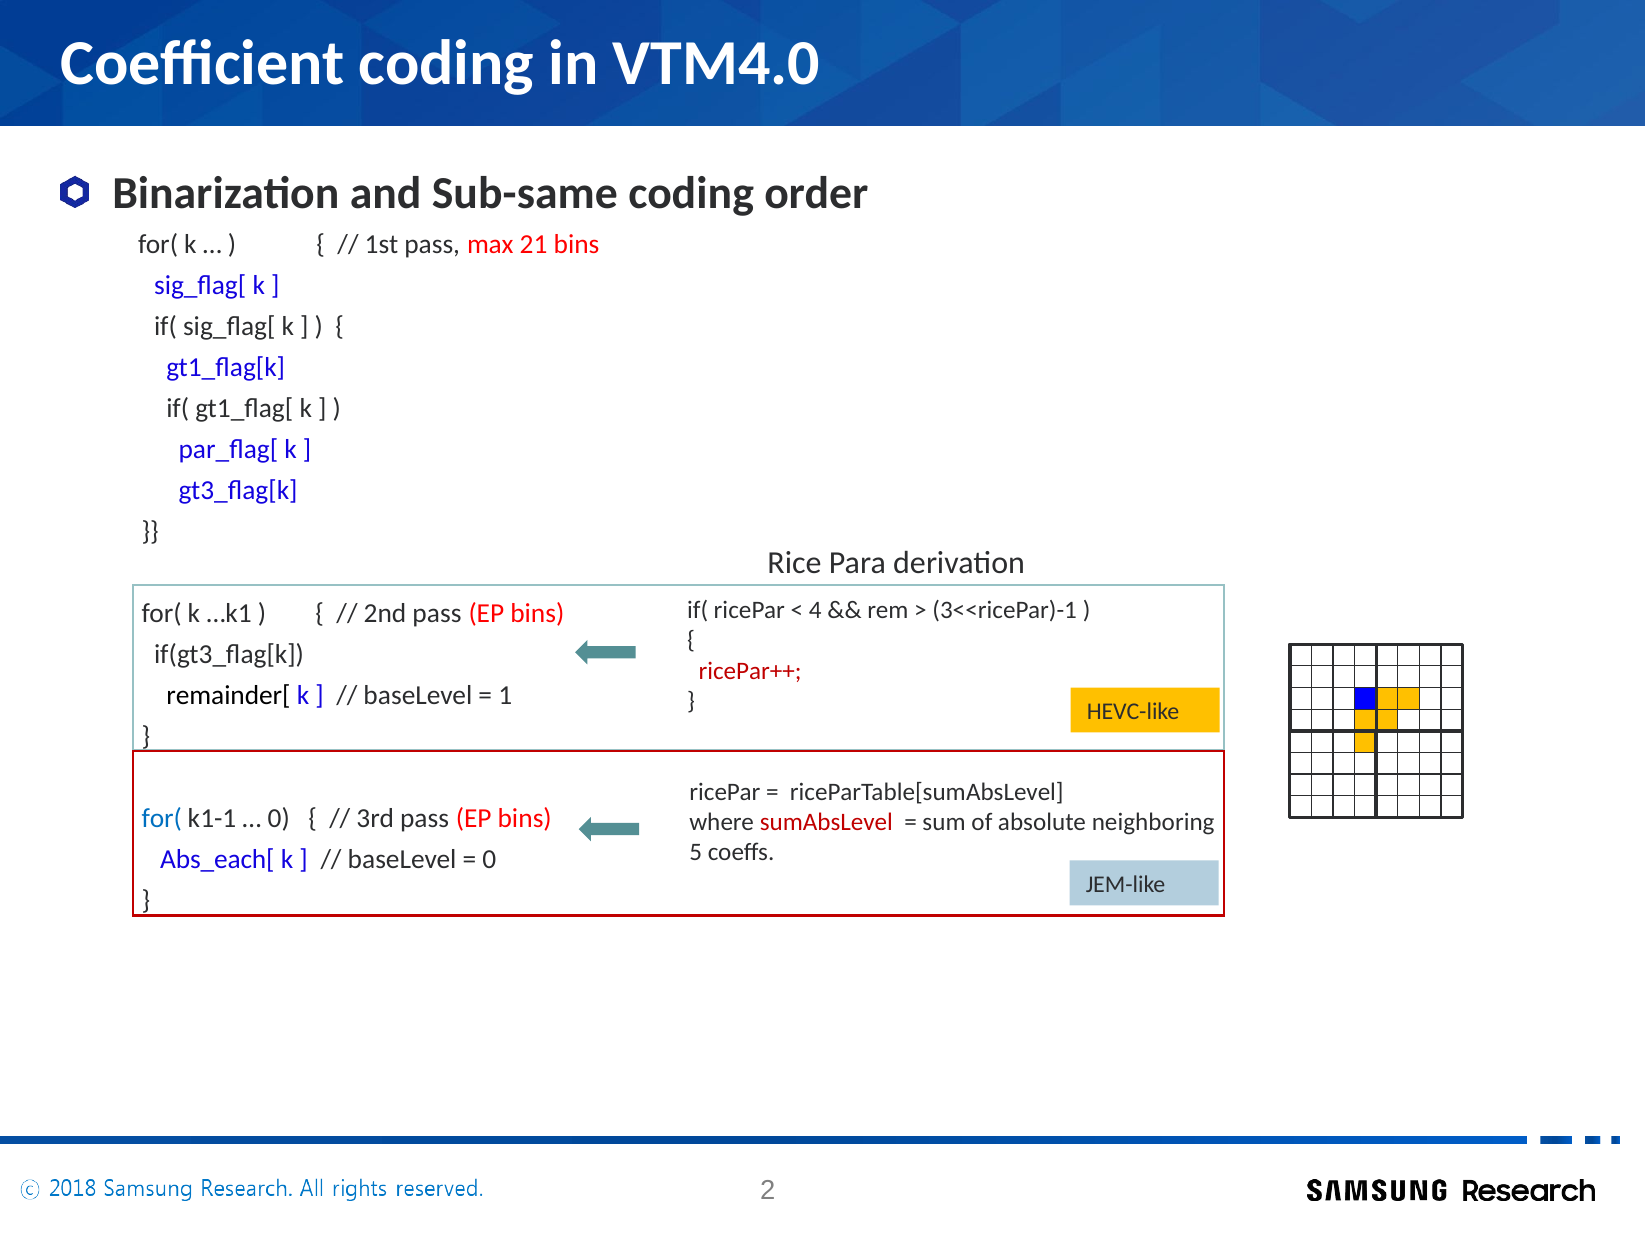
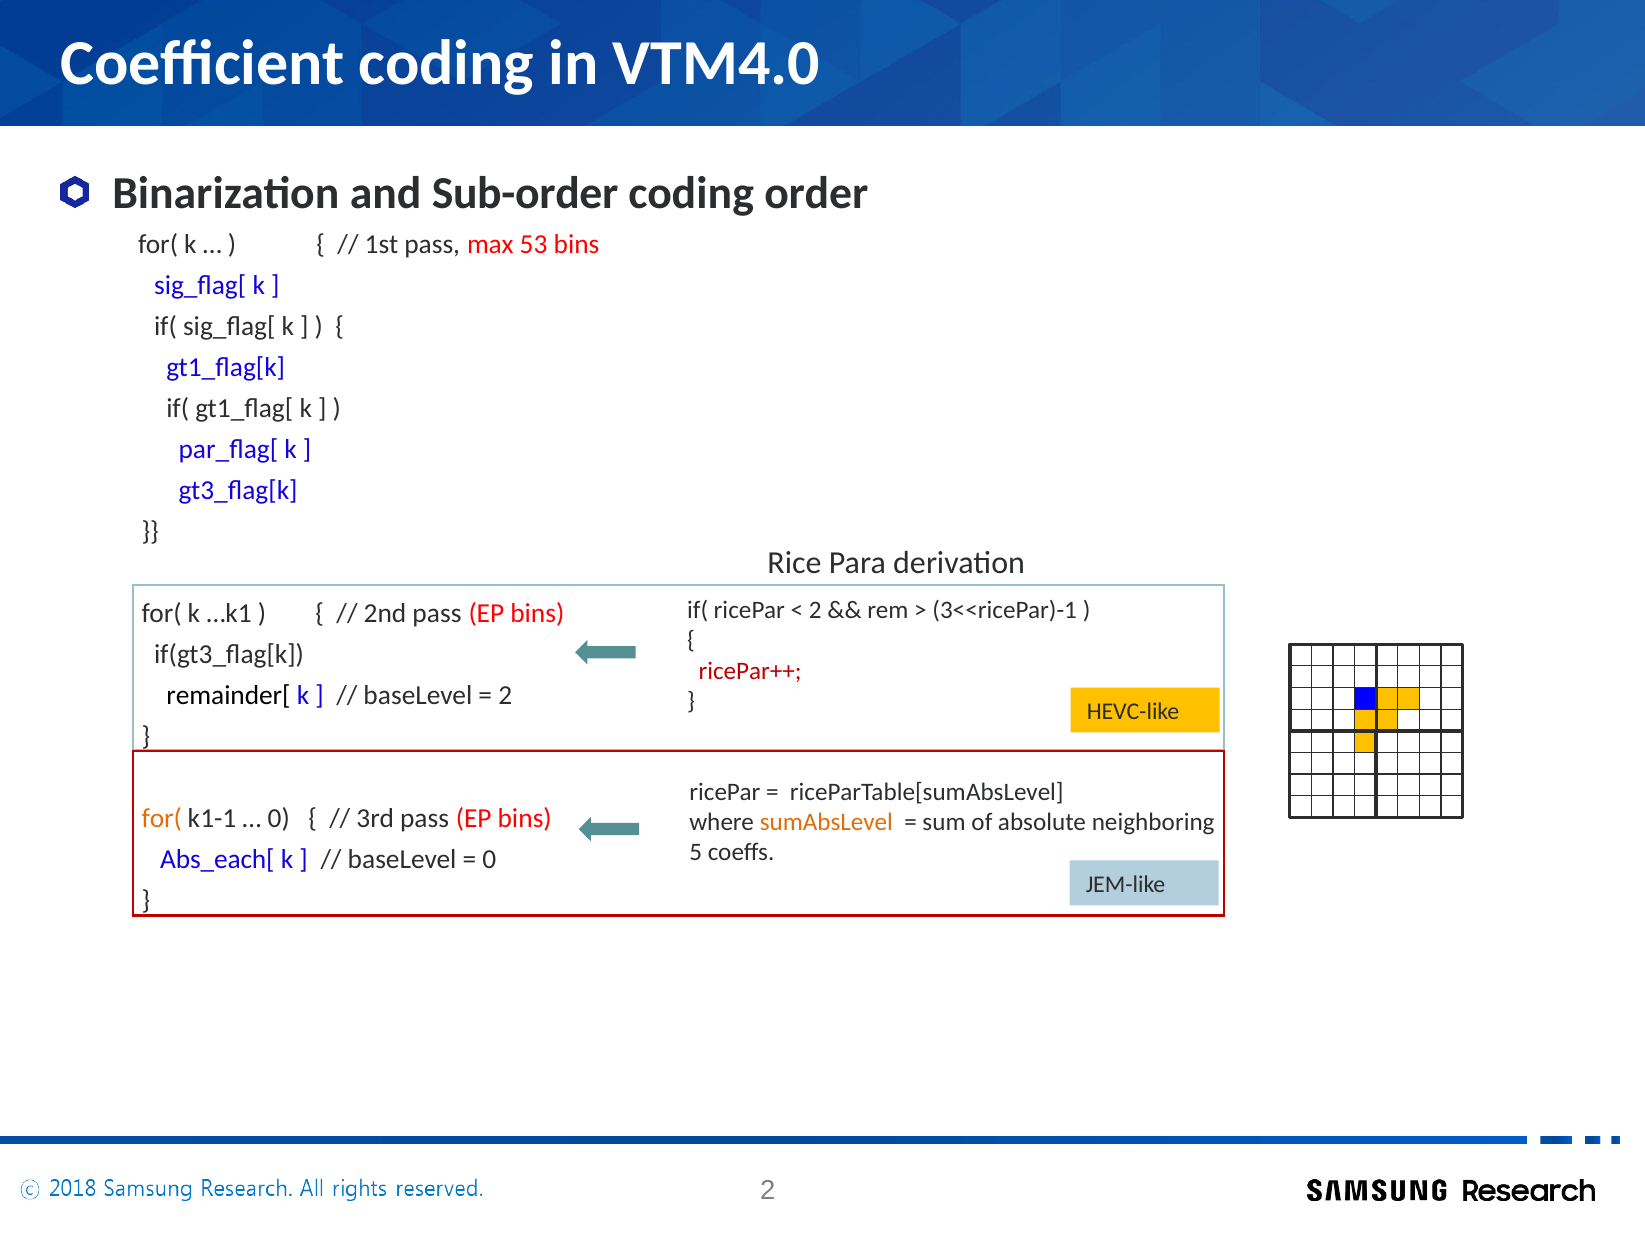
Sub-same: Sub-same -> Sub-order (525, 194)
21: 21 -> 53 (534, 245)
4: 4 -> 2 (815, 610)
1: 1 -> 2 (505, 696)
for( colour: blue -> orange (162, 819)
sumAbsLevel colour: red -> orange (826, 822)
